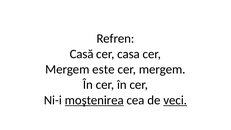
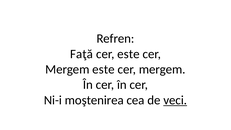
Casă: Casă -> Faţă (82, 54)
cer casa: casa -> este (128, 54)
moştenirea underline: present -> none (94, 100)
